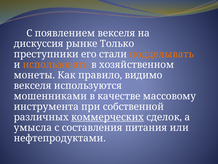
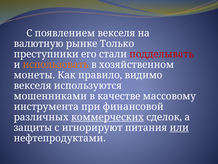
дискуссия: дискуссия -> валютную (39, 44)
подделывать colour: orange -> red (162, 54)
собственной: собственной -> финансовой (133, 106)
умысла: умысла -> защиты (33, 127)
составления: составления -> игнорируют (92, 127)
или underline: none -> present (179, 127)
